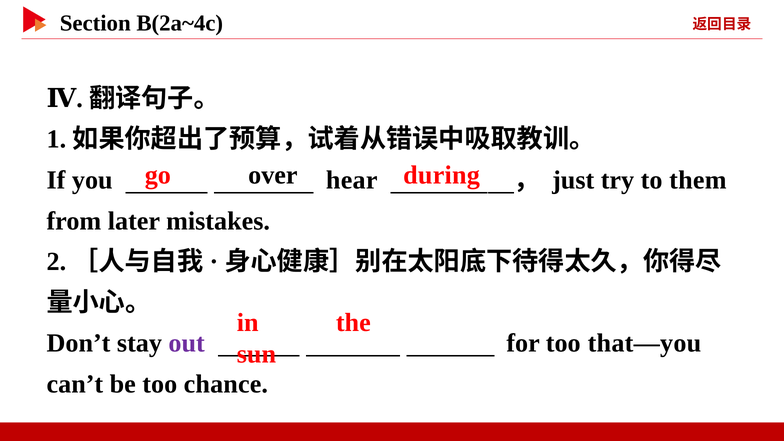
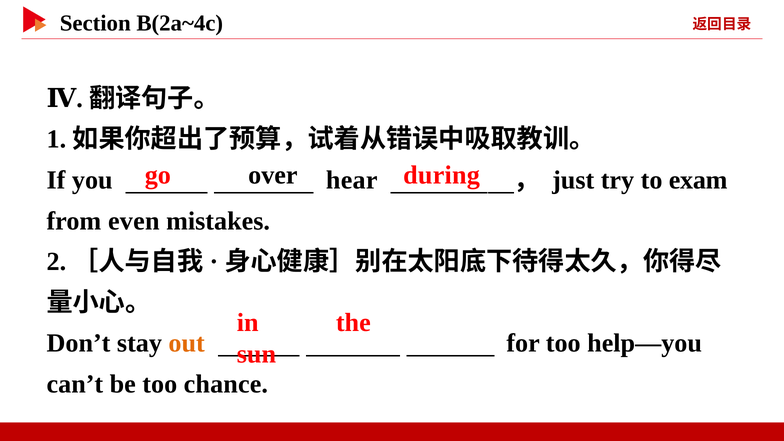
them: them -> exam (698, 180)
later: later -> even (134, 221)
out colour: purple -> orange (187, 343)
that—you: that—you -> help—you (645, 343)
